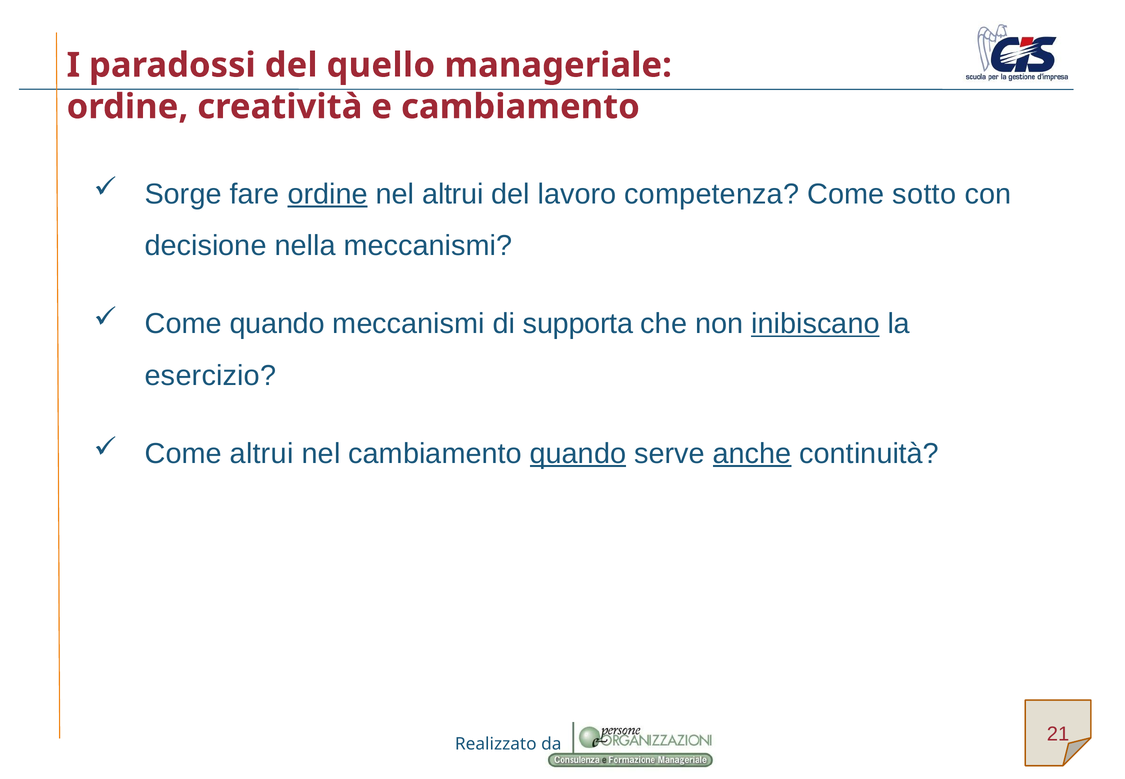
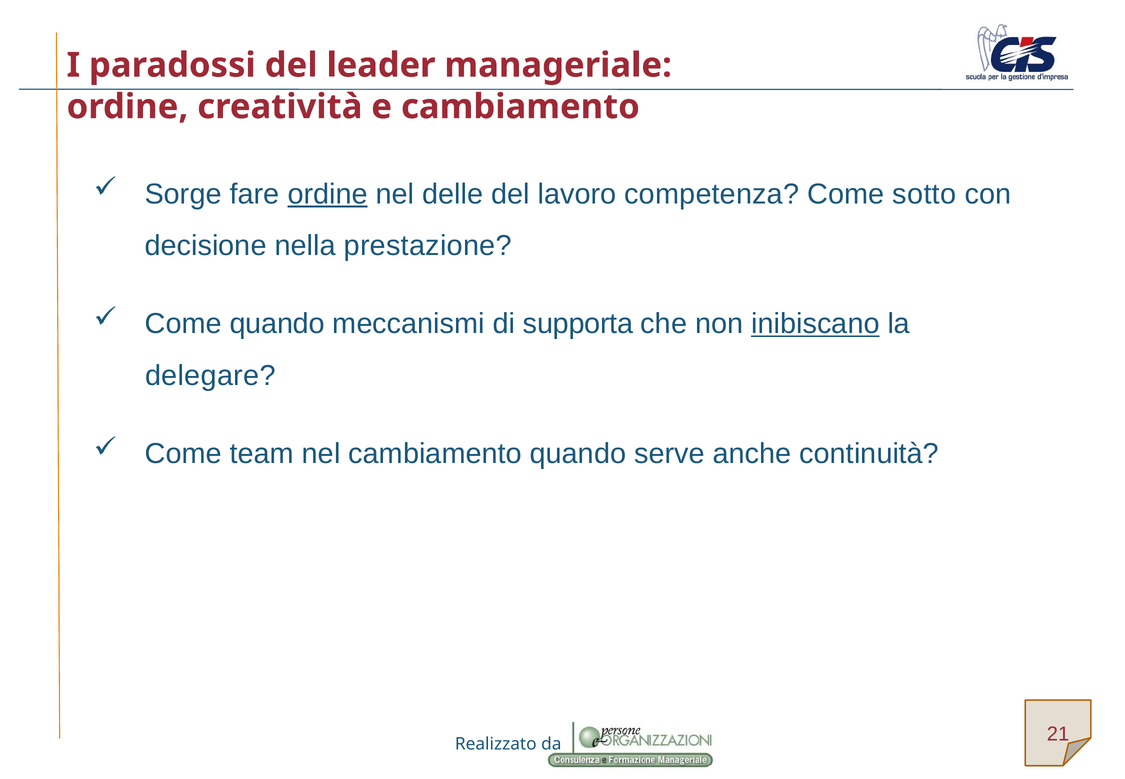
quello: quello -> leader (381, 65)
nel altrui: altrui -> delle (453, 194)
nella meccanismi: meccanismi -> prestazione (428, 246)
esercizio: esercizio -> delegare (210, 376)
Come altrui: altrui -> team (262, 454)
quando underline: present -> none (578, 454)
anche underline: present -> none (752, 454)
